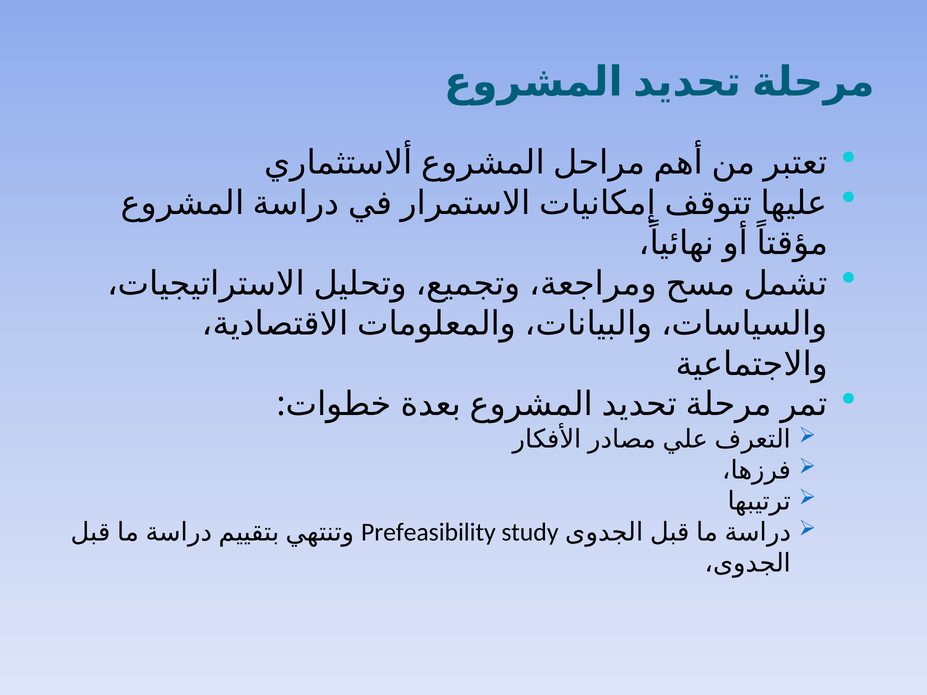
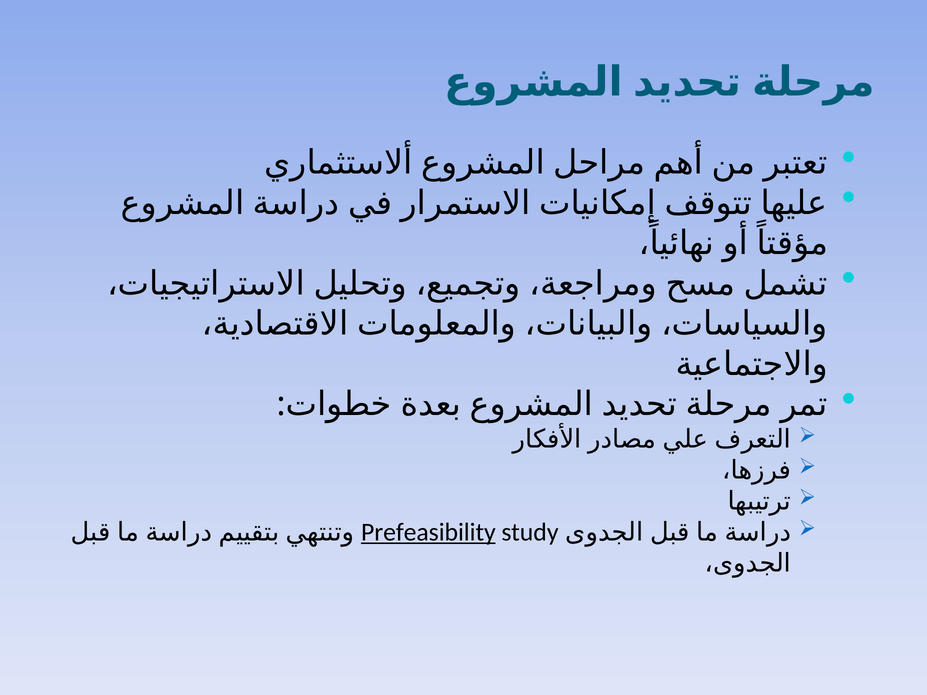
Prefeasibility underline: none -> present (428, 532)
